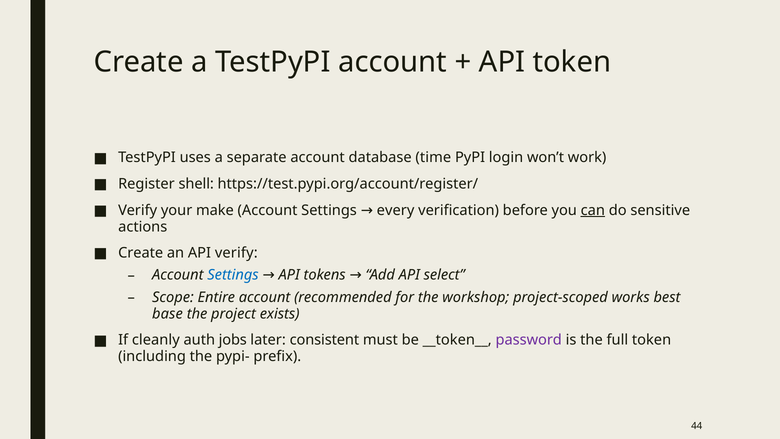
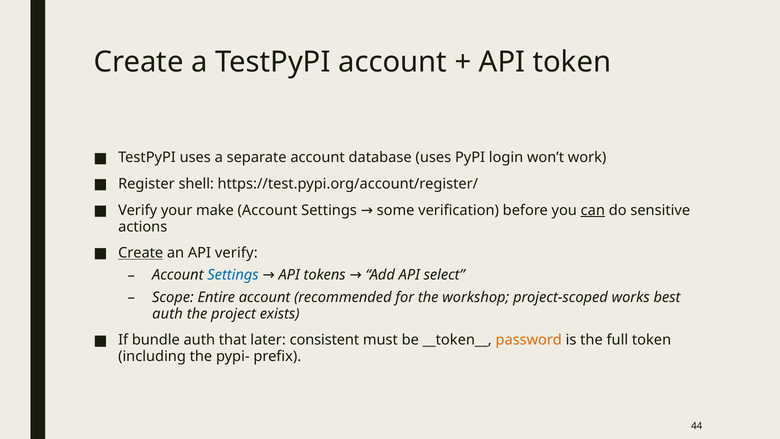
database time: time -> uses (433, 158)
every: every -> some (396, 210)
Create underline: none -> present (141, 253)
base: base -> auth (167, 314)
cleanly: cleanly -> bundle (156, 340)
jobs: jobs -> that (233, 340)
password colour: purple -> orange (529, 340)
